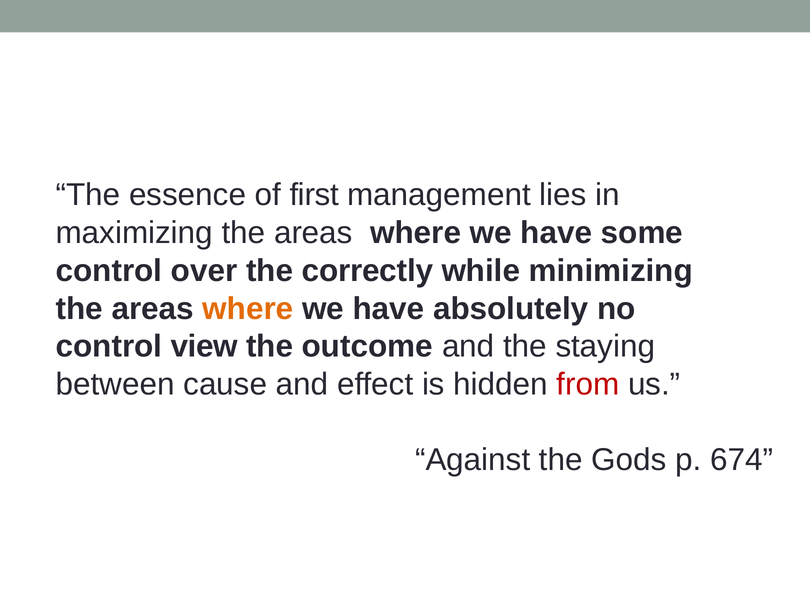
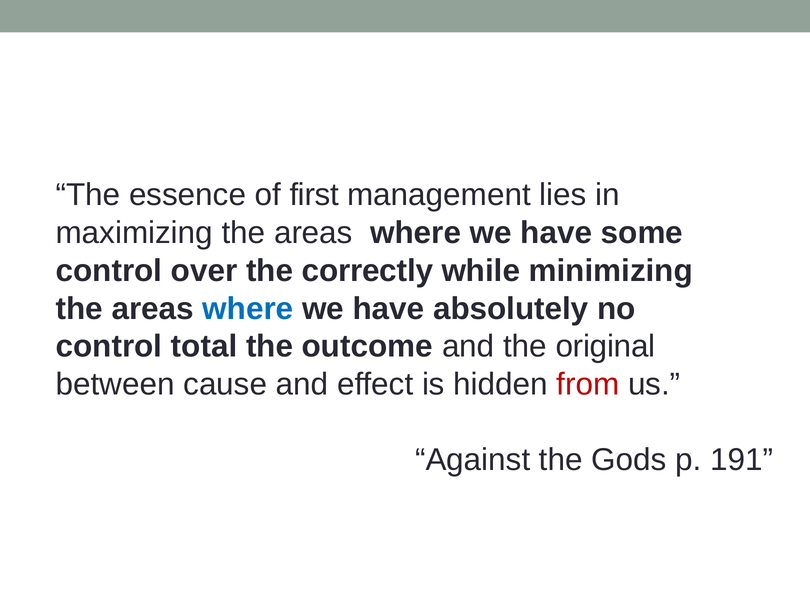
where colour: orange -> blue (248, 308)
view: view -> total (204, 346)
staying: staying -> original (605, 346)
674: 674 -> 191 (742, 460)
